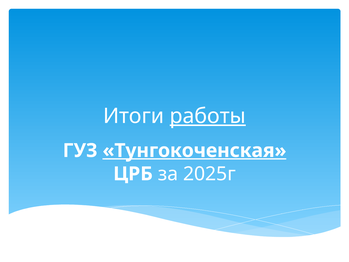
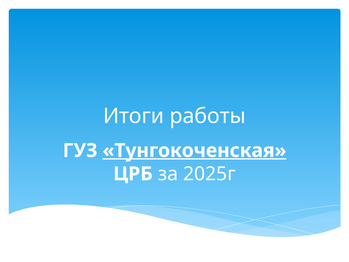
работы underline: present -> none (208, 116)
